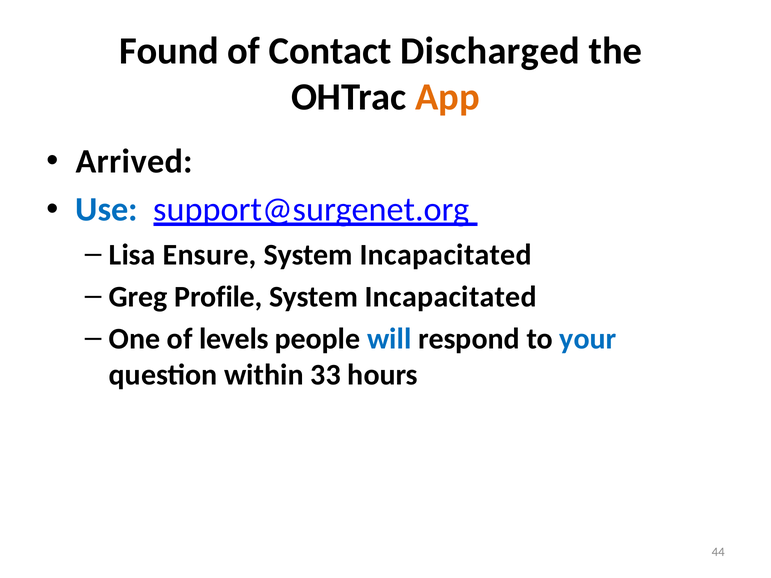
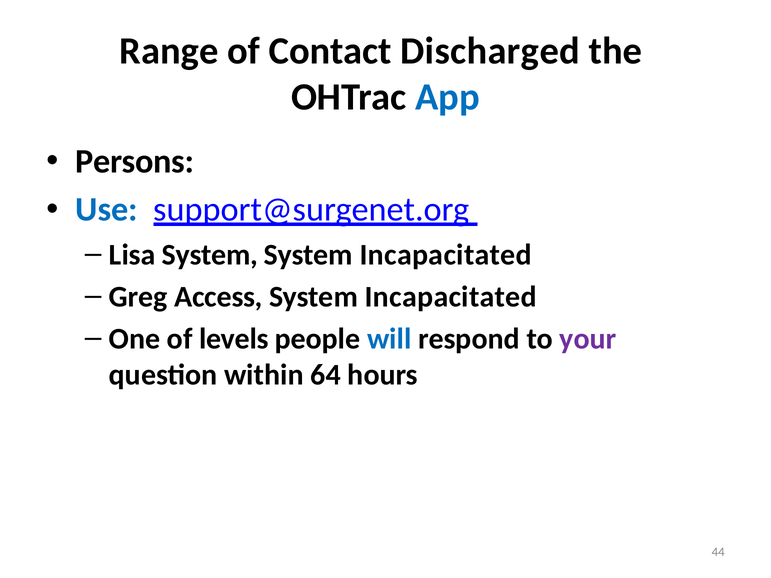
Found: Found -> Range (169, 51)
App colour: orange -> blue (447, 97)
Arrived: Arrived -> Persons (135, 162)
Lisa Ensure: Ensure -> System (210, 255)
Profile: Profile -> Access (218, 297)
your colour: blue -> purple (588, 339)
33: 33 -> 64 (326, 375)
